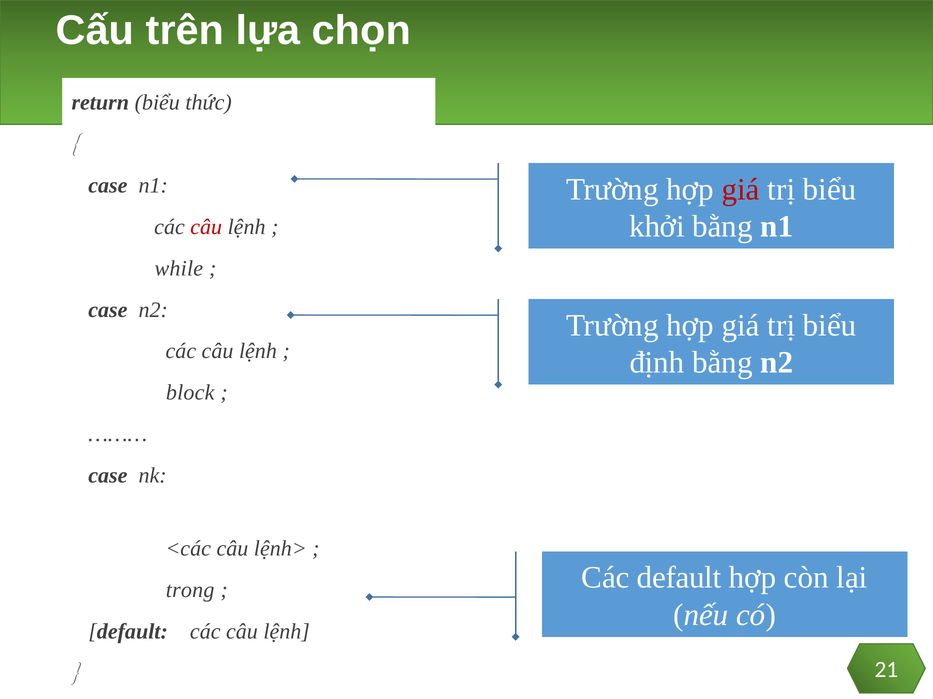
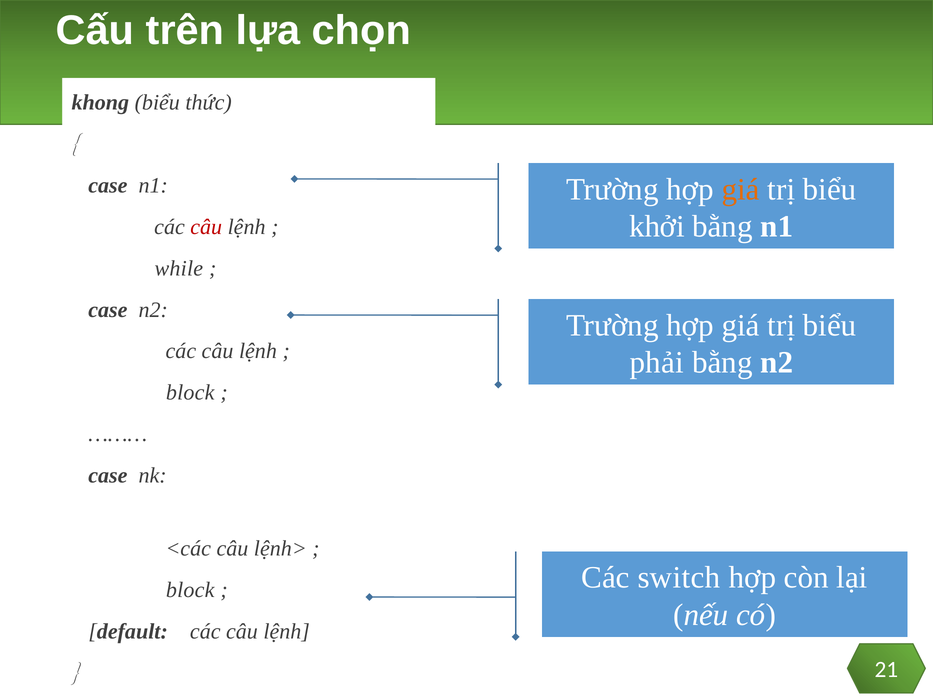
return: return -> khong (100, 103)
giá colour: red -> orange (741, 190)
định: định -> phải (657, 363)
Các default: default -> switch (679, 578)
trong: trong -> block (190, 591)
